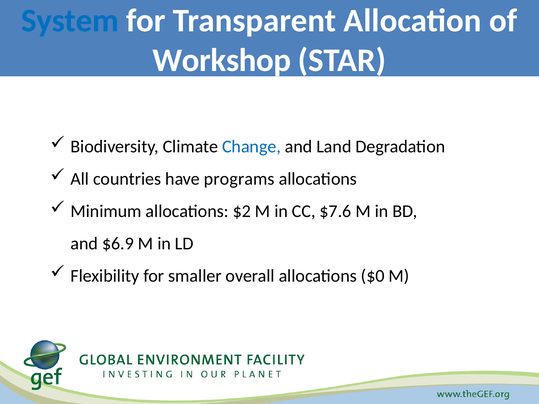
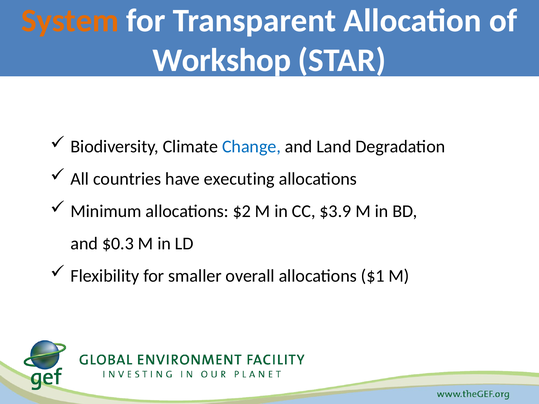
System colour: blue -> orange (70, 21)
programs: programs -> executing (239, 179)
$7.6: $7.6 -> $3.9 (335, 211)
$6.9: $6.9 -> $0.3 (118, 244)
$0: $0 -> $1 (373, 276)
